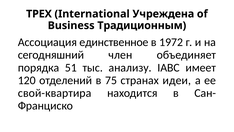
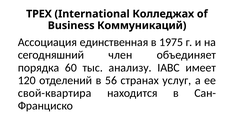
Учреждена: Учреждена -> Колледжах (163, 14)
Традиционным: Традиционным -> Коммуникаций (142, 25)
единственное: единственное -> единственная (114, 42)
1972: 1972 -> 1975 (171, 42)
51: 51 -> 60 (71, 67)
75: 75 -> 56 (111, 80)
идеи: идеи -> услуг (177, 80)
